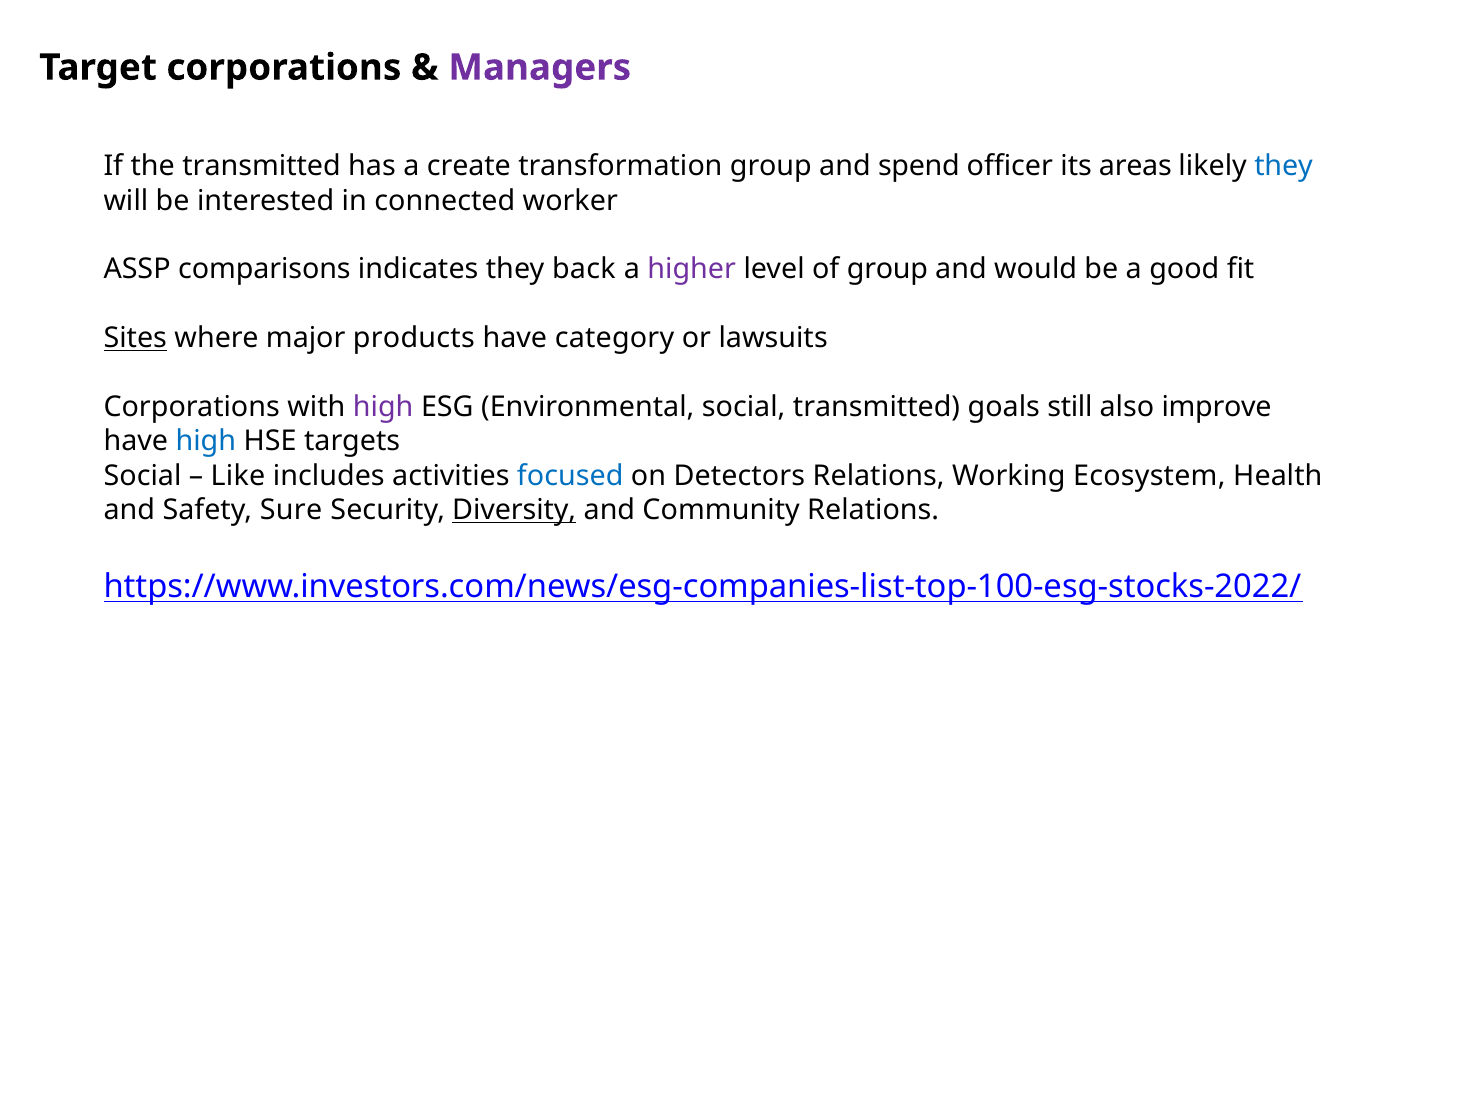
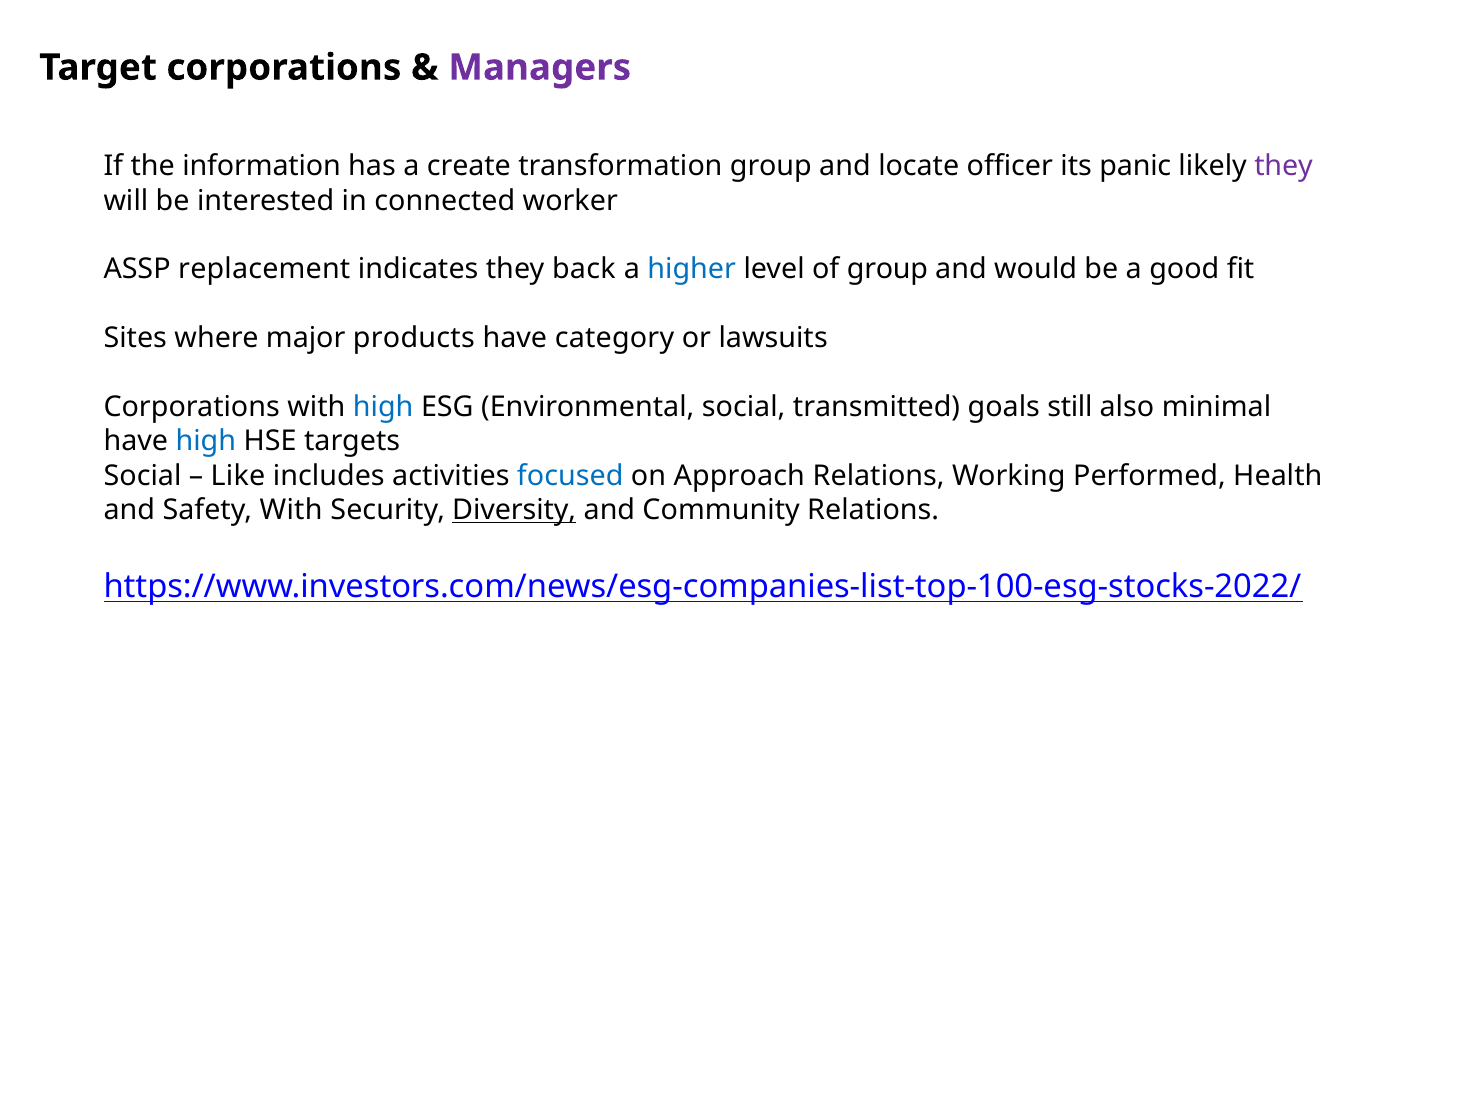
the transmitted: transmitted -> information (262, 166)
spend: spend -> locate (919, 166)
areas: areas -> panic (1135, 166)
they colour: blue -> purple (1283, 166)
comparisons: comparisons -> replacement (264, 270)
higher colour: purple -> blue (692, 270)
Sites underline: present -> none (135, 338)
high colour: purple -> blue (383, 407)
improve: improve -> minimal (1216, 407)
Detectors: Detectors -> Approach (739, 476)
Ecosystem: Ecosystem -> Performed (1149, 476)
Safety Sure: Sure -> With (291, 510)
